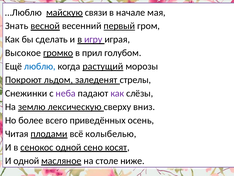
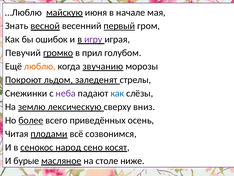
связи: связи -> июня (96, 12)
сделать: сделать -> ошибок (52, 39)
Высокое: Высокое -> Певучий (23, 53)
люблю colour: blue -> orange (40, 66)
растущий: растущий -> звучанию (103, 66)
как colour: purple -> blue (117, 93)
более underline: none -> present (31, 120)
колыбелью: колыбелью -> созвонимся (111, 133)
сенокос одной: одной -> народ (68, 147)
И одной: одной -> бурые (26, 160)
